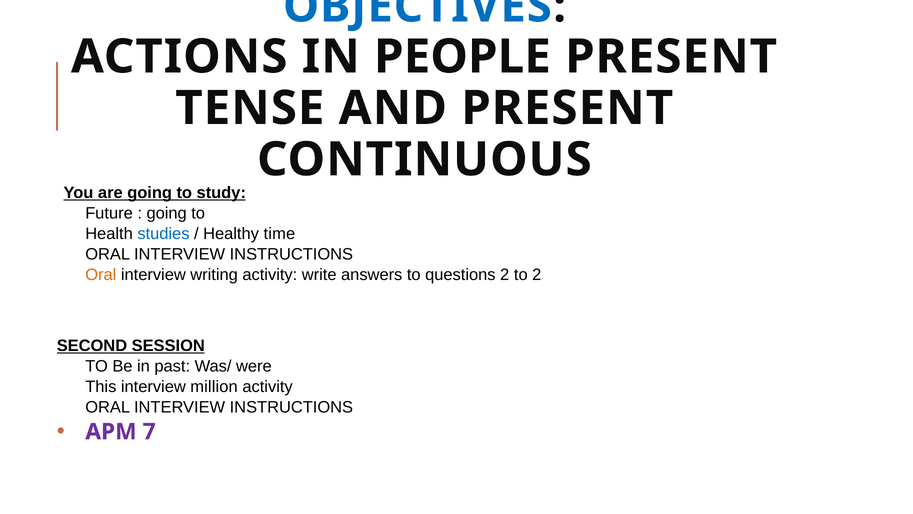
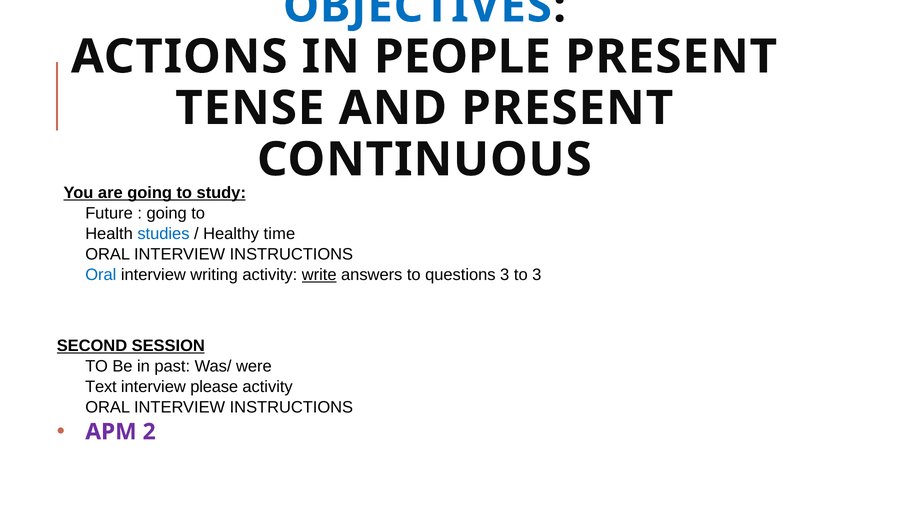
Oral colour: orange -> blue (101, 274)
write underline: none -> present (319, 274)
questions 2: 2 -> 3 (505, 274)
to 2: 2 -> 3 (537, 274)
This: This -> Text (101, 386)
million: million -> please (214, 386)
7: 7 -> 2 (149, 431)
